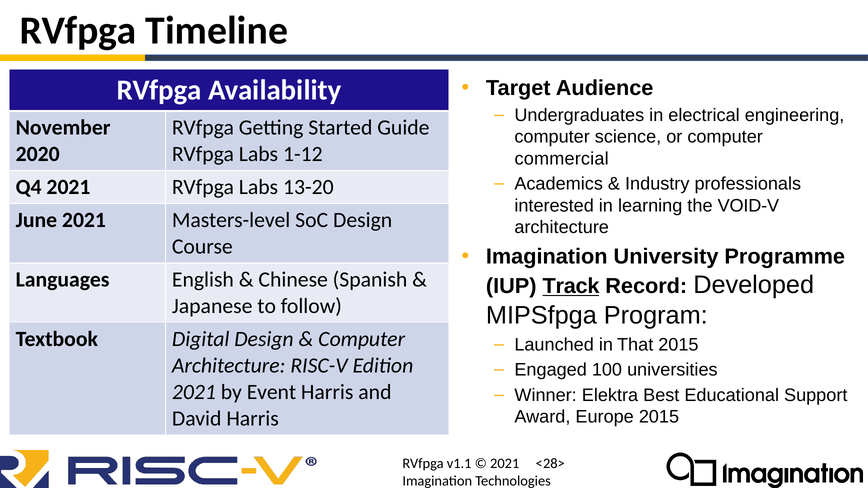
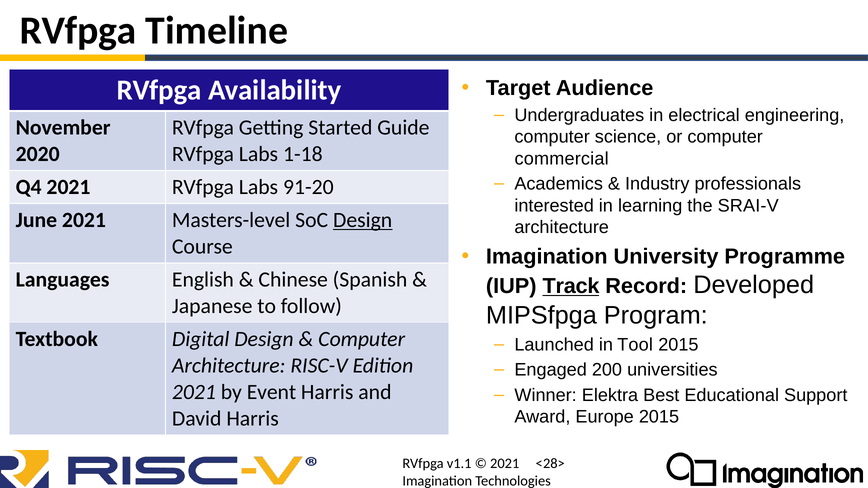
1-12: 1-12 -> 1-18 (303, 154)
13-20: 13-20 -> 91-20 (308, 187)
VOID-V: VOID-V -> SRAI-V (748, 206)
Design underline: none -> present (363, 220)
That: That -> Tool (635, 345)
100: 100 -> 200 (607, 370)
